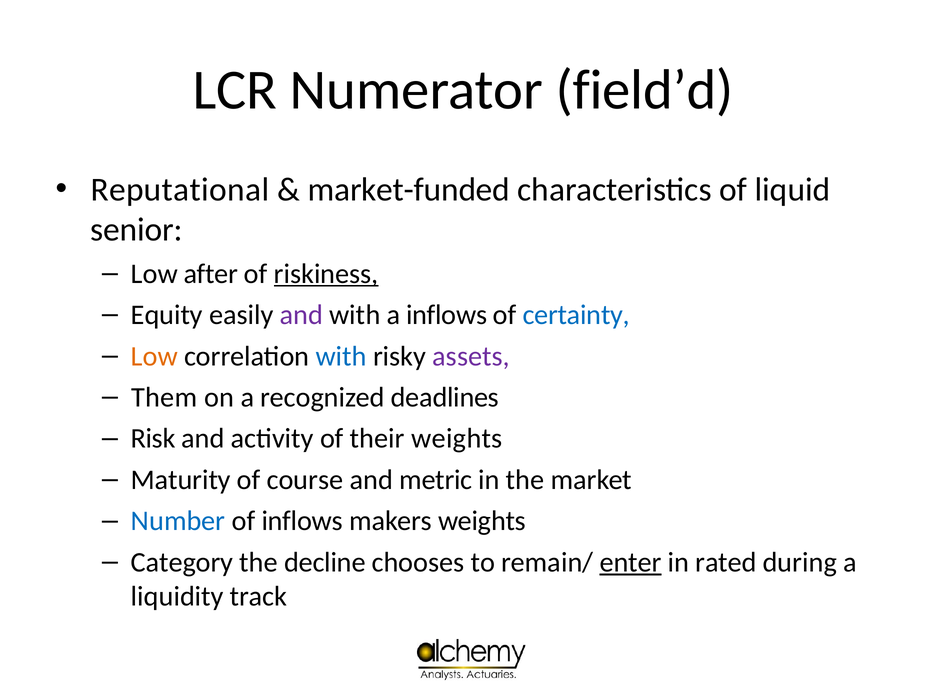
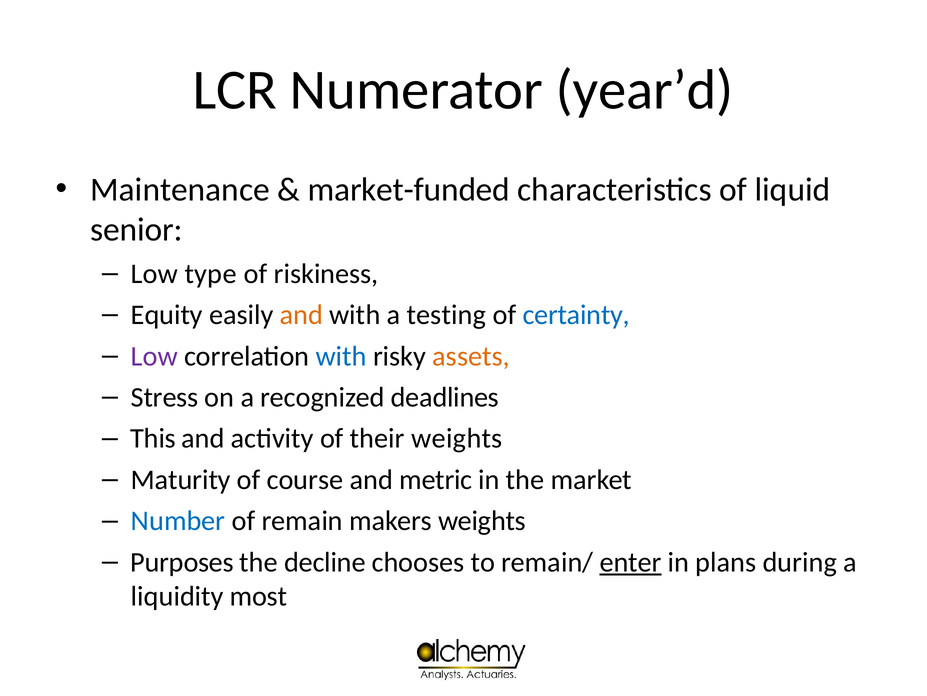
field’d: field’d -> year’d (645, 90)
Reputational: Reputational -> Maintenance (180, 189)
after: after -> type (211, 273)
riskiness underline: present -> none (326, 273)
and colour: purple -> orange (301, 315)
a inflows: inflows -> testing (446, 315)
Low colour: orange -> purple (154, 356)
assets colour: purple -> orange (471, 356)
Them: Them -> Stress (165, 397)
Risk: Risk -> This (153, 438)
of inflows: inflows -> remain (302, 521)
Category: Category -> Purposes (182, 562)
rated: rated -> plans (726, 562)
track: track -> most (259, 596)
